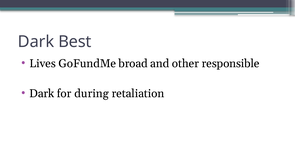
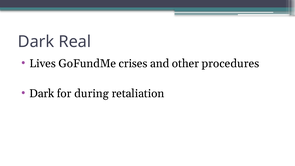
Best: Best -> Real (75, 42)
broad: broad -> crises (133, 64)
responsible: responsible -> procedures (230, 64)
